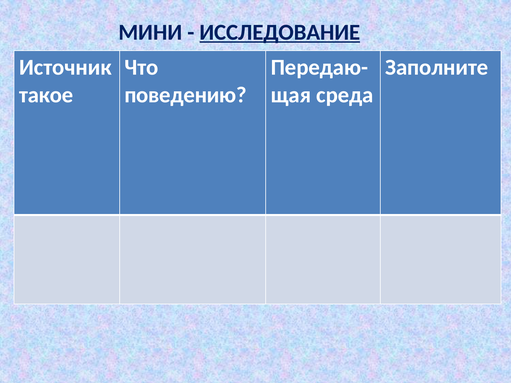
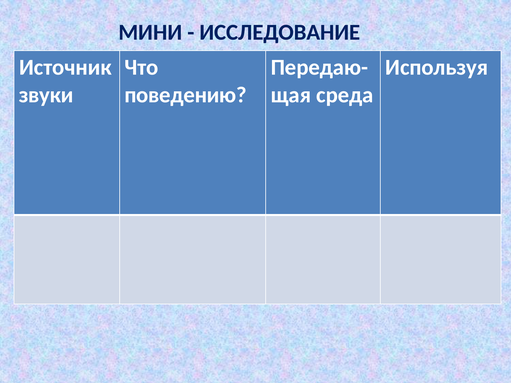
ИССЛЕДОВАНИЕ underline: present -> none (280, 32)
Заполните: Заполните -> Используя (437, 67)
такое: такое -> звуки (46, 95)
